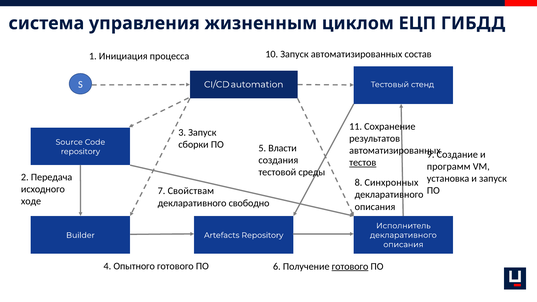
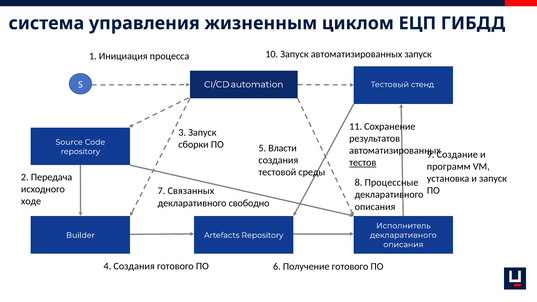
автоматизированных состав: состав -> запуск (418, 54)
Синхронных: Синхронных -> Процессные (391, 183)
Свойствам: Свойствам -> Связанных (191, 191)
4 Опытного: Опытного -> Создания (134, 266)
готового underline: present -> none (350, 266)
